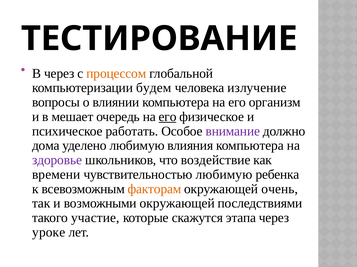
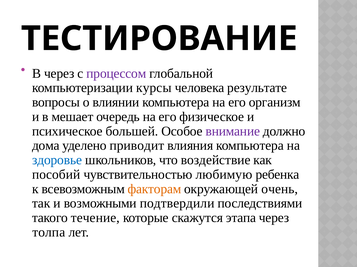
процессом colour: orange -> purple (116, 74)
будем: будем -> курсы (154, 88)
излучение: излучение -> результате (257, 88)
его underline: present -> none (168, 117)
работать: работать -> большей (132, 131)
уделено любимую: любимую -> приводит (137, 146)
здоровье colour: purple -> blue (57, 160)
времени: времени -> пособий (56, 175)
окружающей: окружающей -> подтвердили (177, 204)
участие: участие -> течение (95, 218)
уроке: уроке -> толпа (49, 233)
